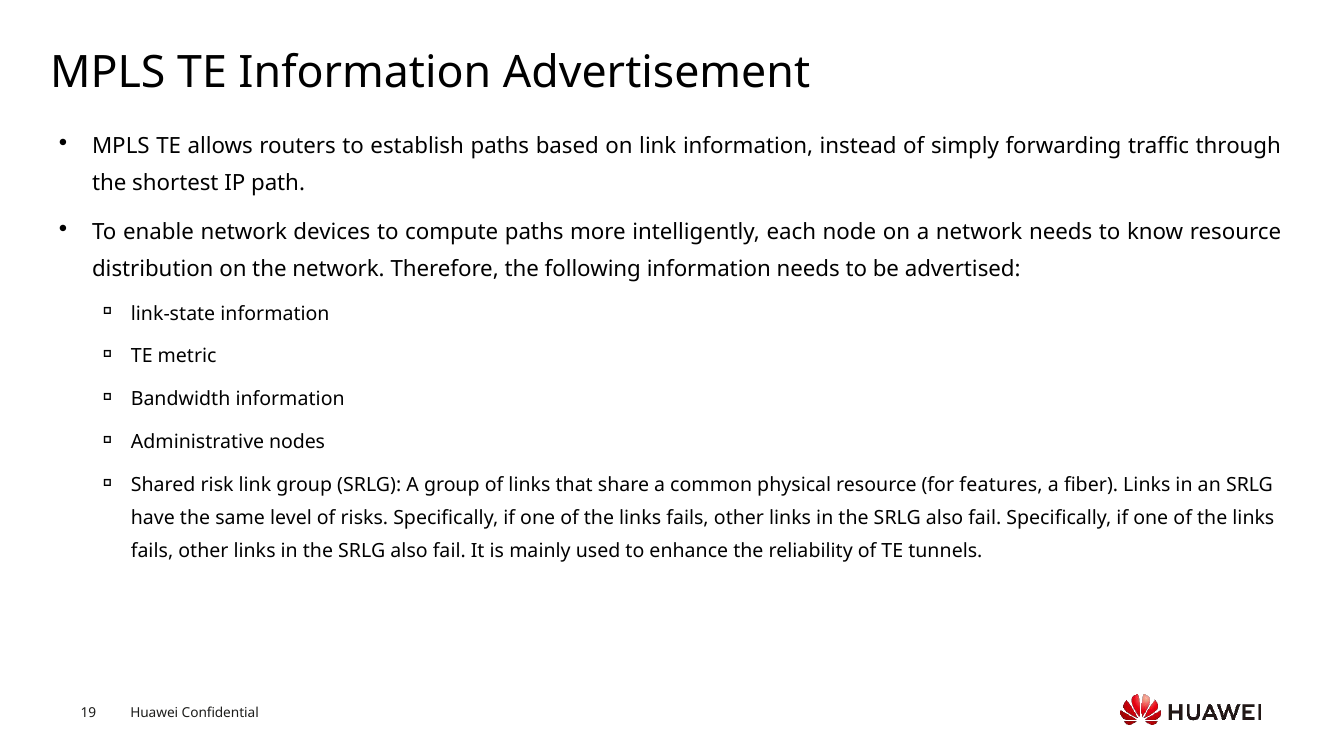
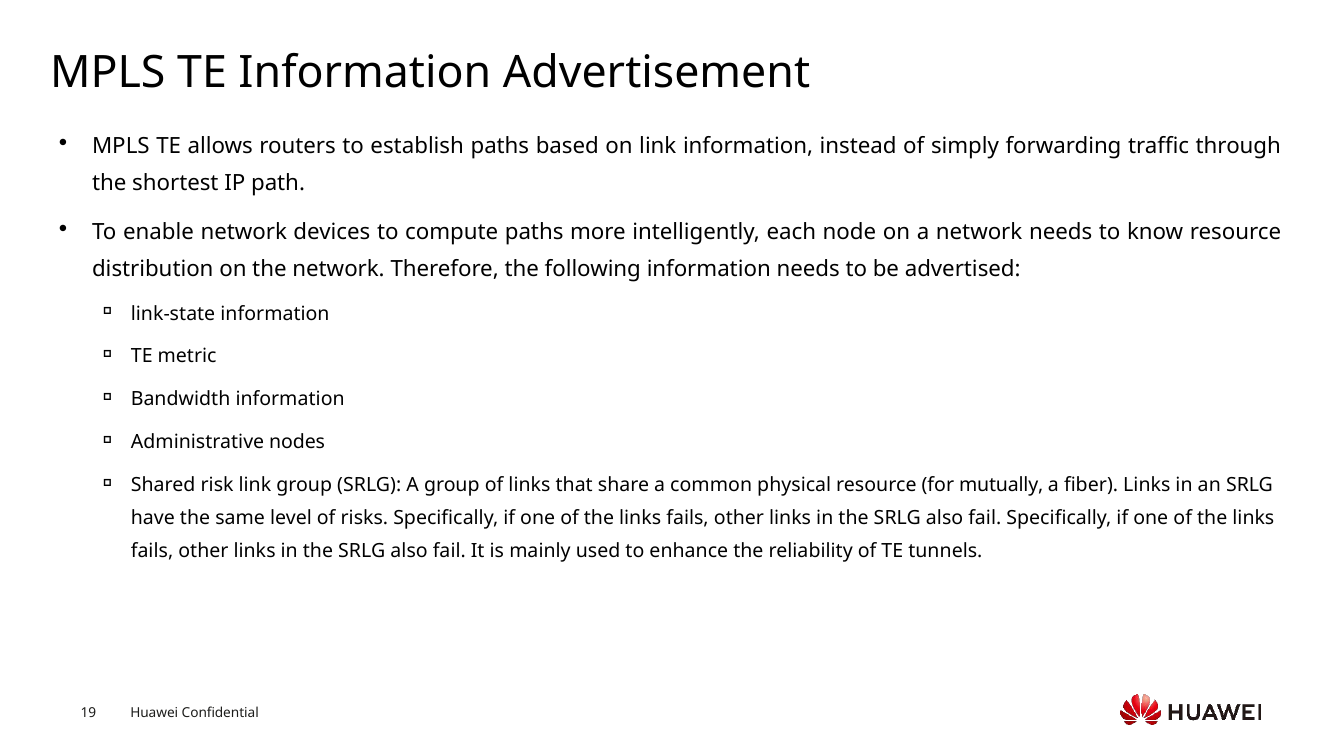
features: features -> mutually (1001, 485)
